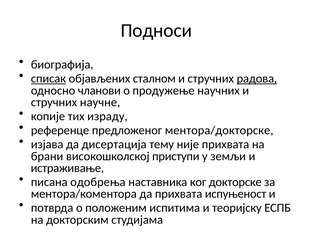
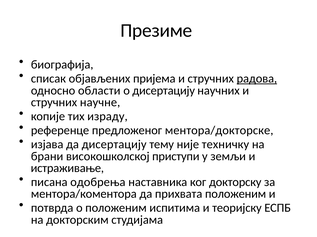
Подноси: Подноси -> Презиме (156, 31)
списак underline: present -> none (48, 79)
сталном: сталном -> пријема (154, 79)
чланови: чланови -> области (99, 91)
о продужење: продужење -> дисертацију (164, 91)
да дисертација: дисертација -> дисертацију (114, 145)
није прихвата: прихвата -> техничку (225, 145)
докторске: докторске -> докторску (235, 183)
прихвата испуњеност: испуњеност -> положеним (236, 195)
